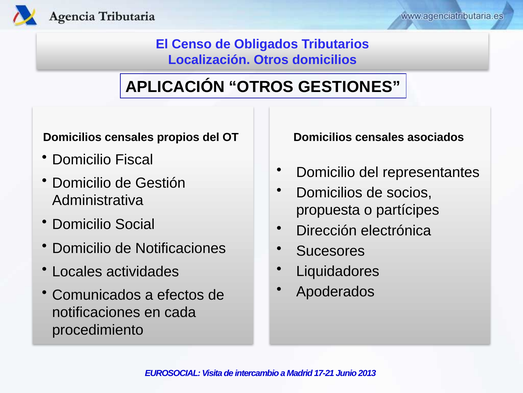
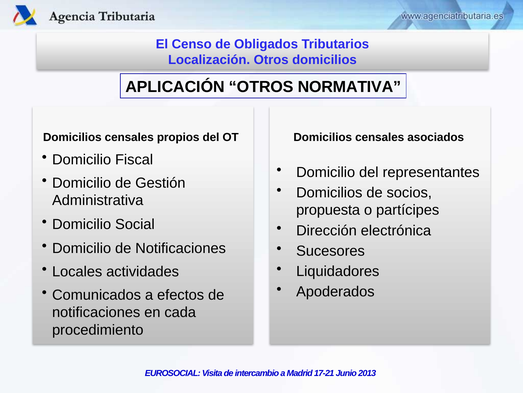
GESTIONES: GESTIONES -> NORMATIVA (349, 87)
